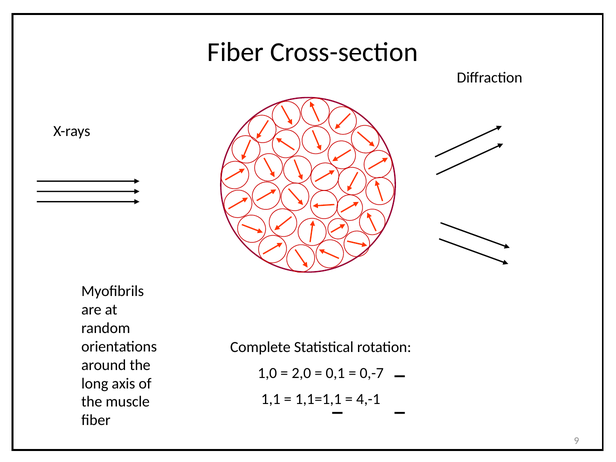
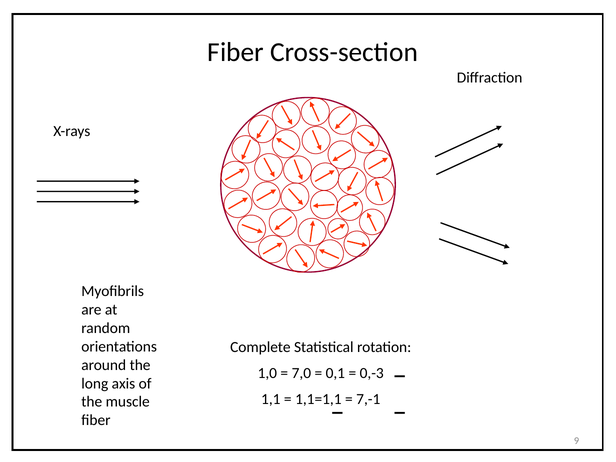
2,0: 2,0 -> 7,0 (301, 373)
0,-7: 0,-7 -> 0,-3 (372, 373)
4,-1: 4,-1 -> 7,-1 (368, 399)
